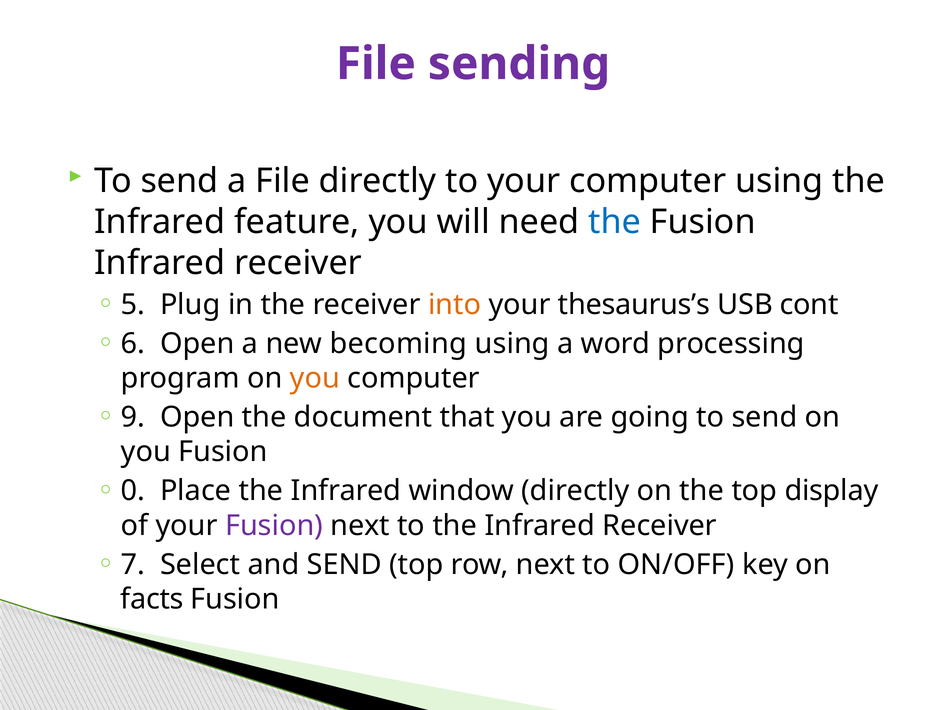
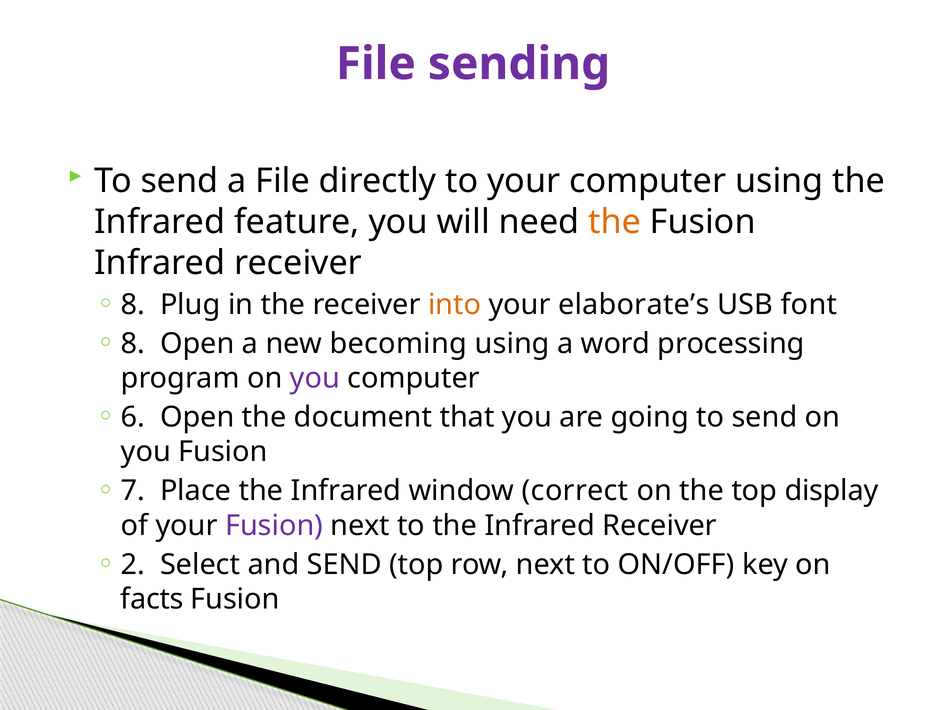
the colour: blue -> orange (615, 222)
5: 5 -> 8 (133, 304)
thesaurus’s: thesaurus’s -> elaborate’s (634, 304)
cont: cont -> font (809, 304)
6: 6 -> 8 (133, 343)
you colour: orange -> purple (315, 378)
9: 9 -> 6 (133, 417)
0: 0 -> 7 (133, 491)
window directly: directly -> correct (575, 491)
7: 7 -> 2 (133, 564)
